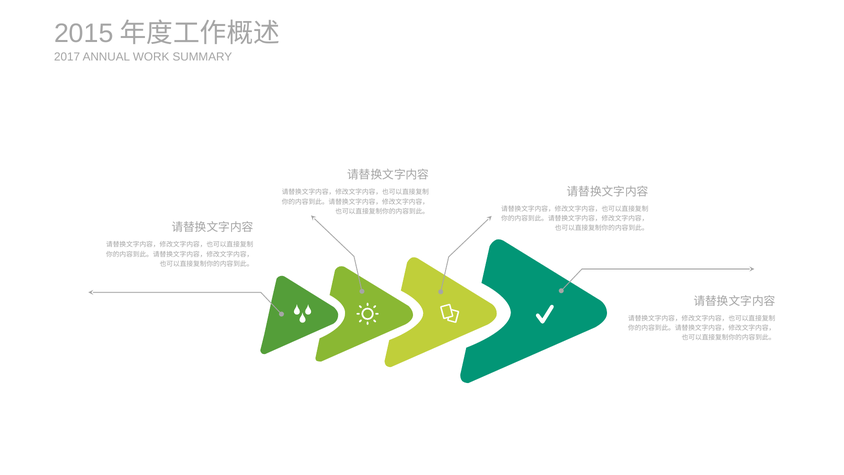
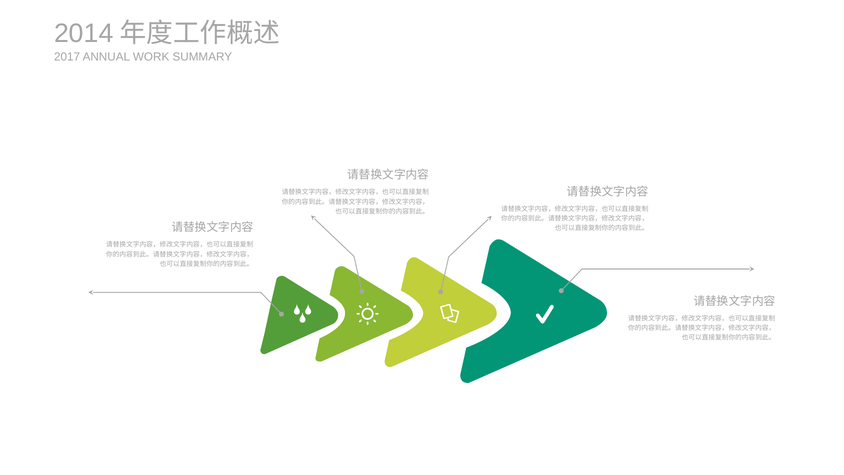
2015: 2015 -> 2014 (84, 33)
